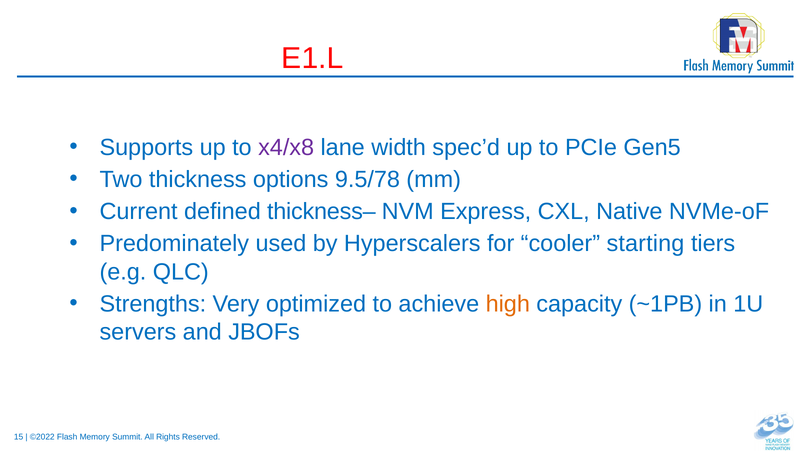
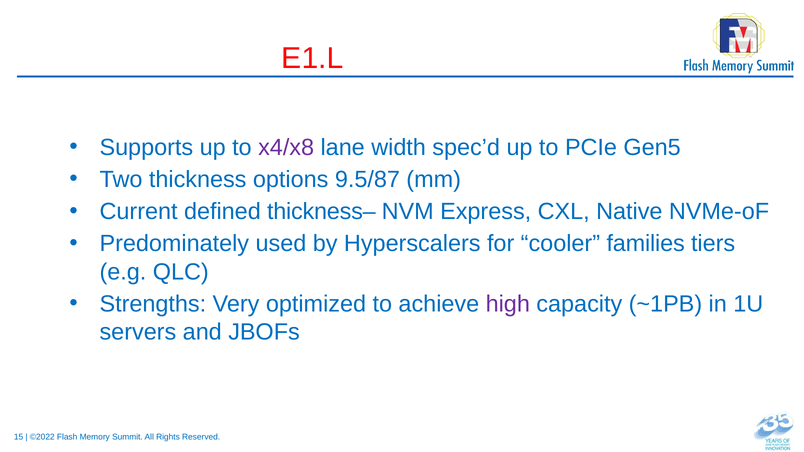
9.5/78: 9.5/78 -> 9.5/87 (367, 180)
starting: starting -> families (646, 244)
high colour: orange -> purple (508, 304)
